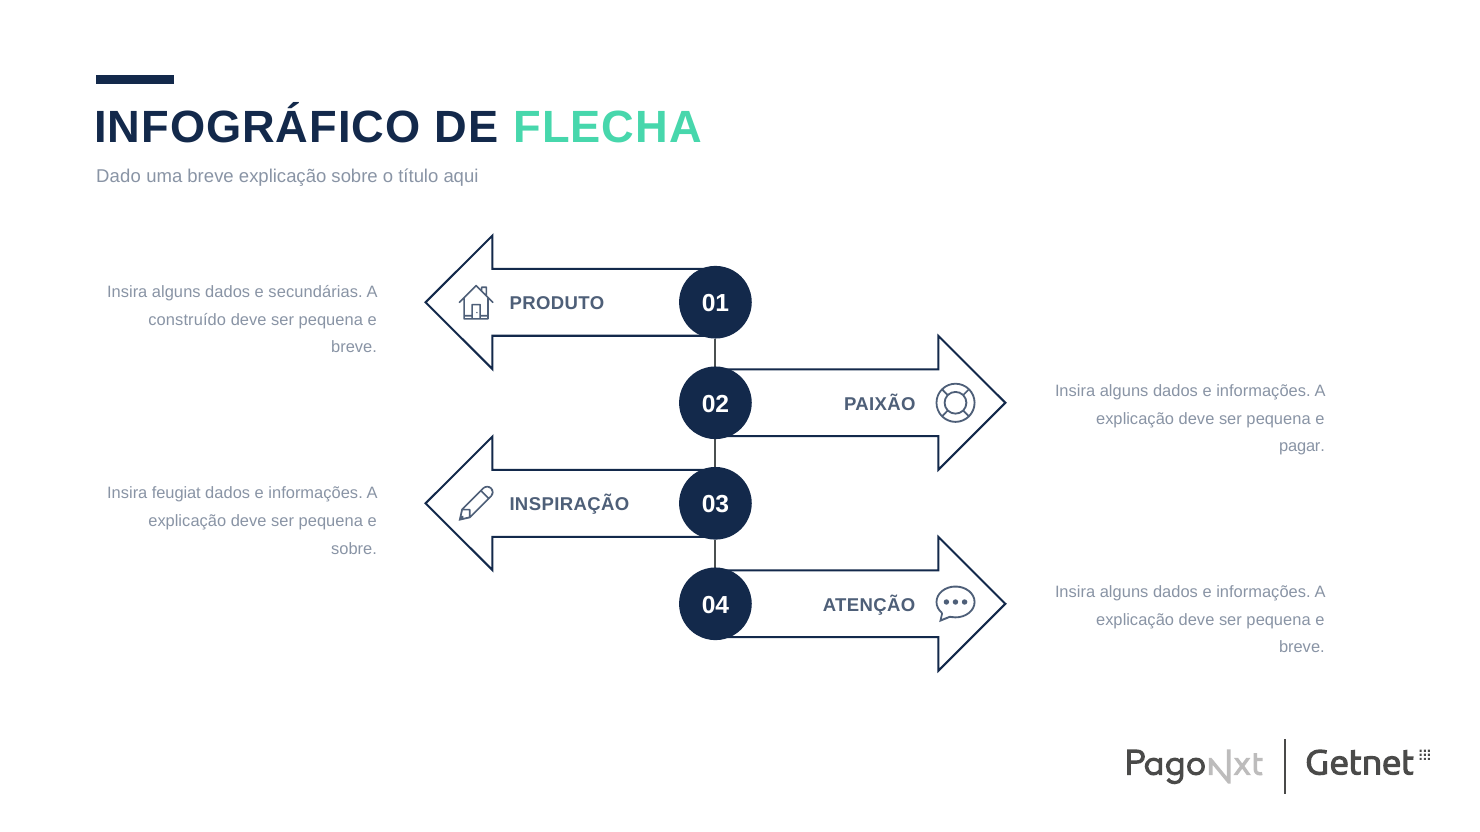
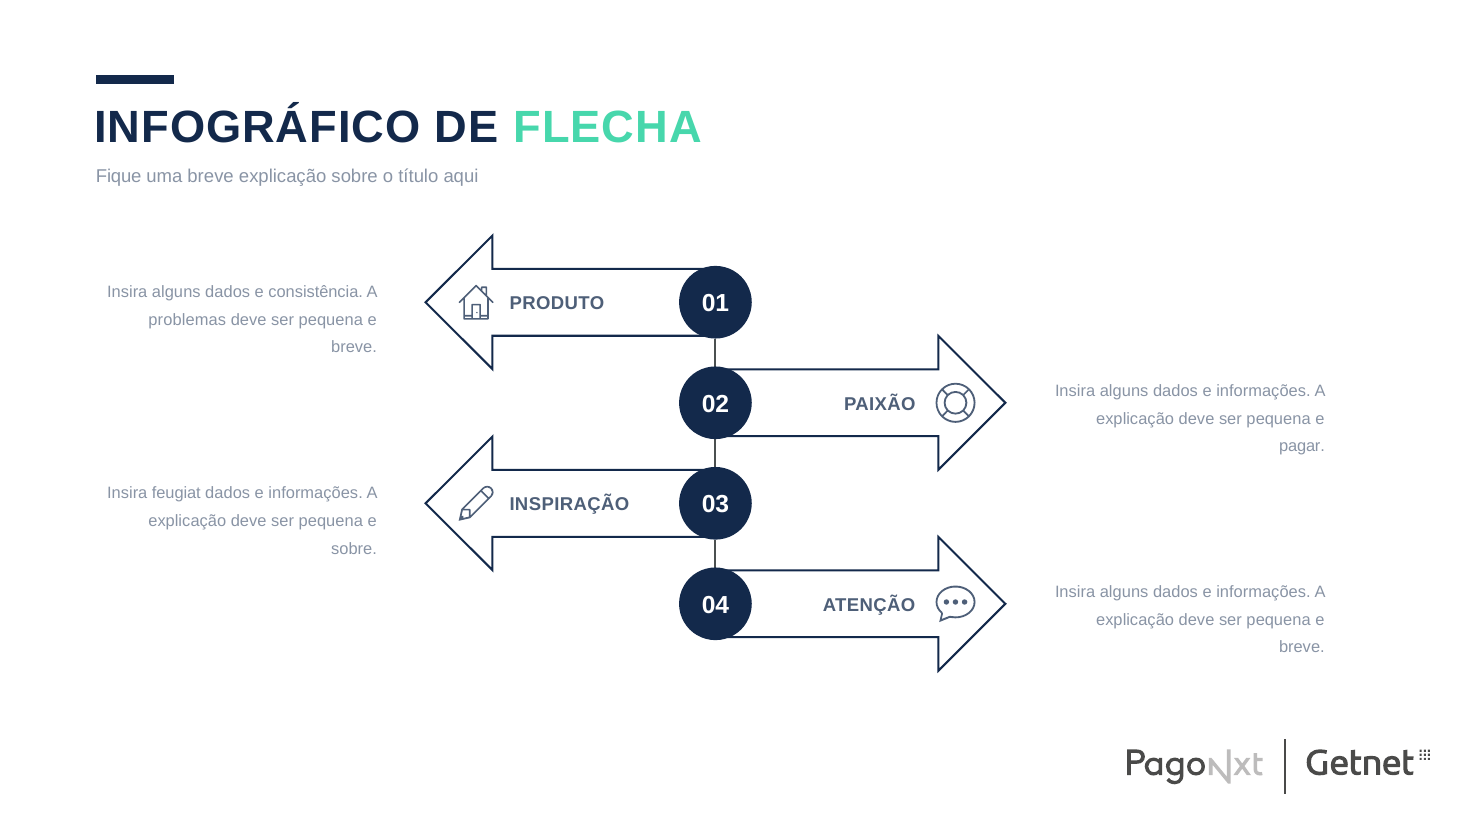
Dado: Dado -> Fique (119, 176)
secundárias: secundárias -> consistência (316, 293)
construído: construído -> problemas (187, 320)
